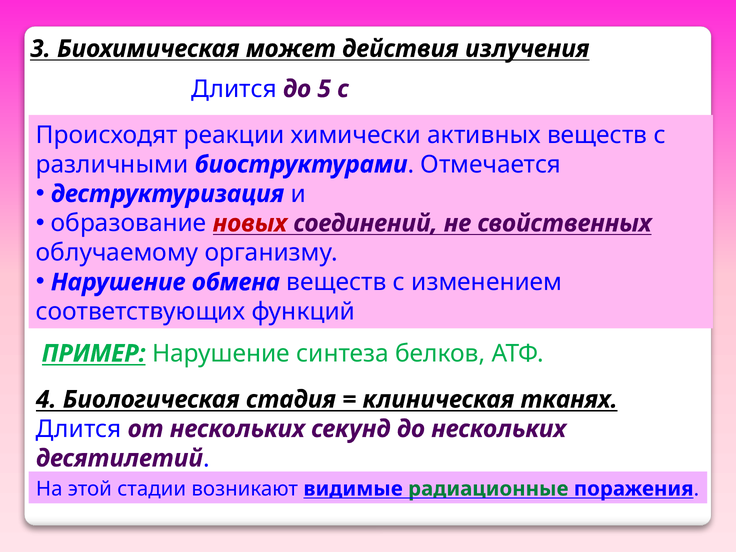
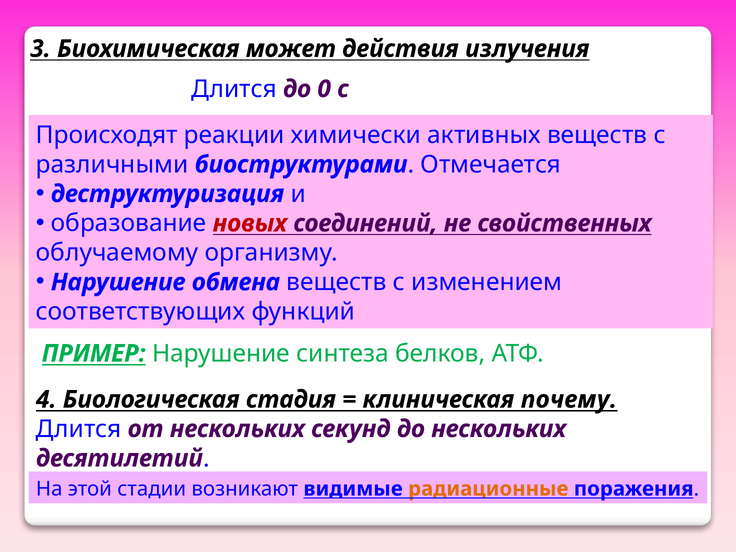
5: 5 -> 0 (324, 89)
тканях: тканях -> почему (569, 400)
радиационные colour: green -> orange (488, 489)
